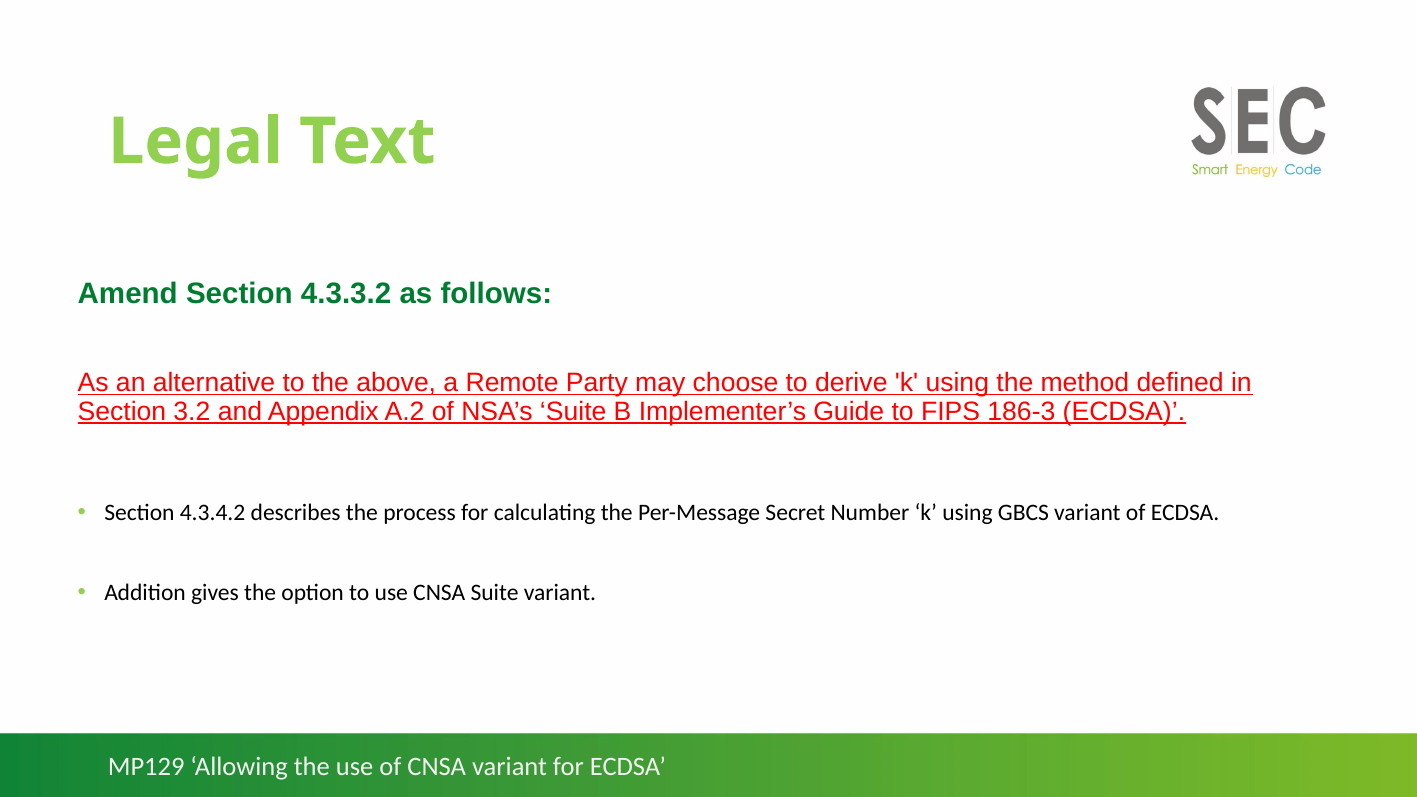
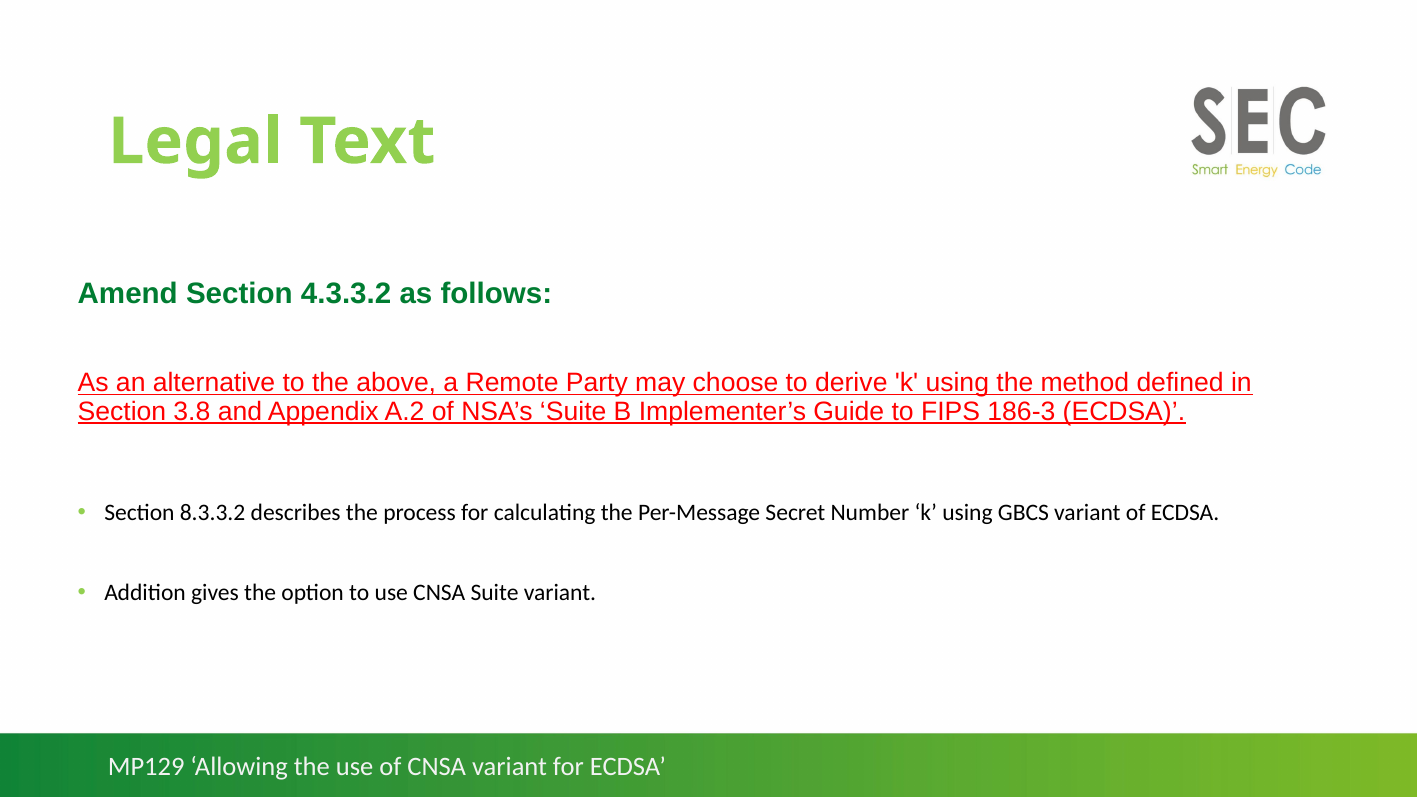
3.2: 3.2 -> 3.8 (192, 411)
4.3.4.2: 4.3.4.2 -> 8.3.3.2 (213, 513)
